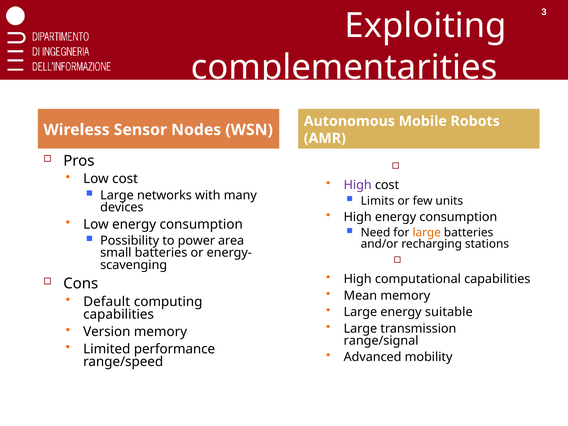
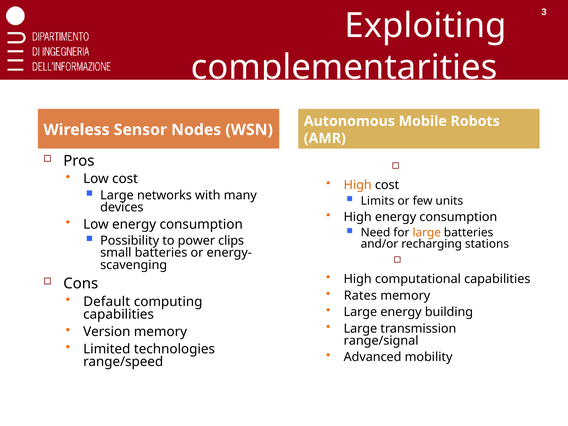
High colour: purple -> orange (358, 185)
area: area -> clips (231, 241)
Mean: Mean -> Rates (360, 296)
suitable: suitable -> building (449, 312)
performance: performance -> technologies (174, 349)
